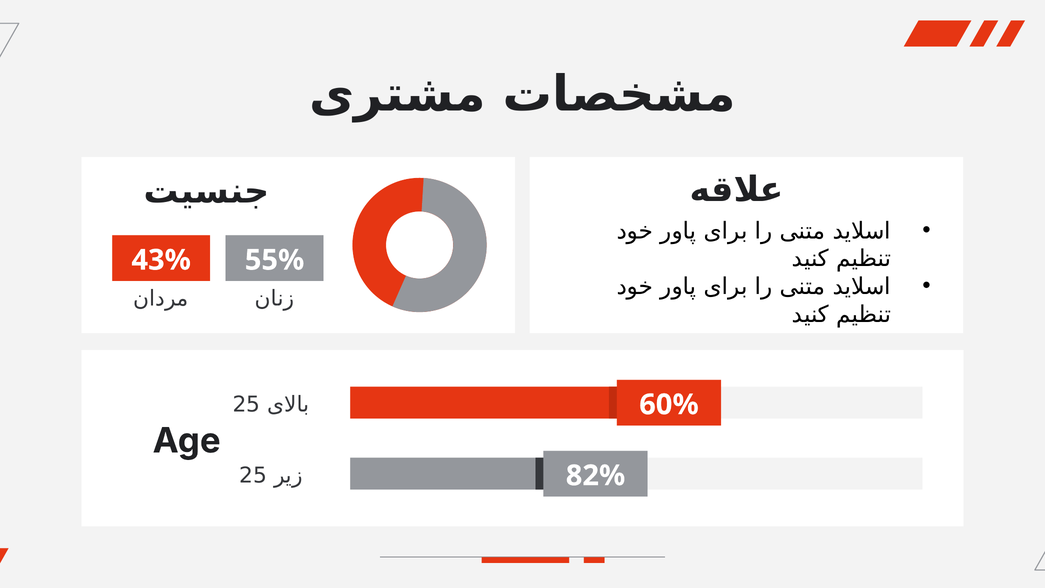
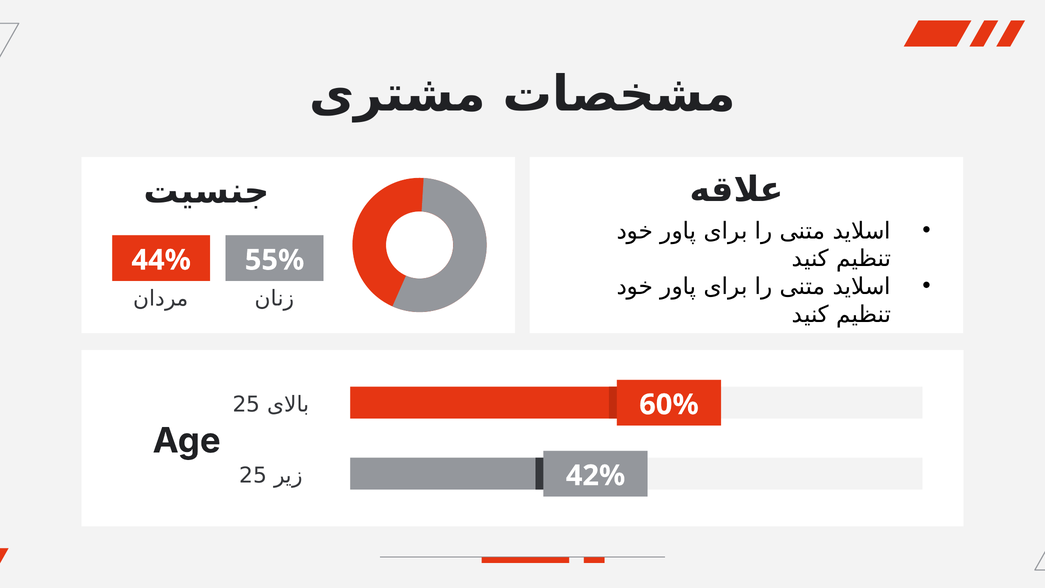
43%: 43% -> 44% (161, 260)
82%: 82% -> 42% (596, 476)
